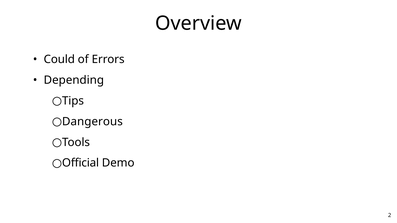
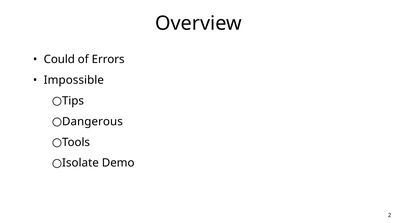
Depending: Depending -> Impossible (74, 80)
Official: Official -> Isolate (80, 163)
